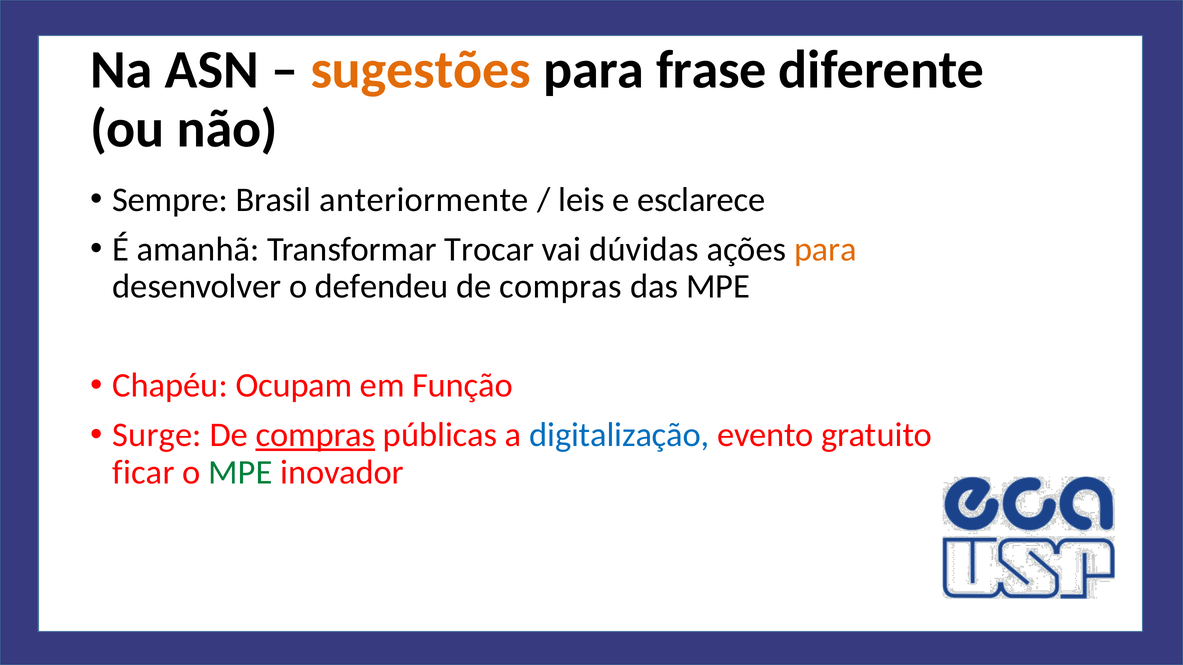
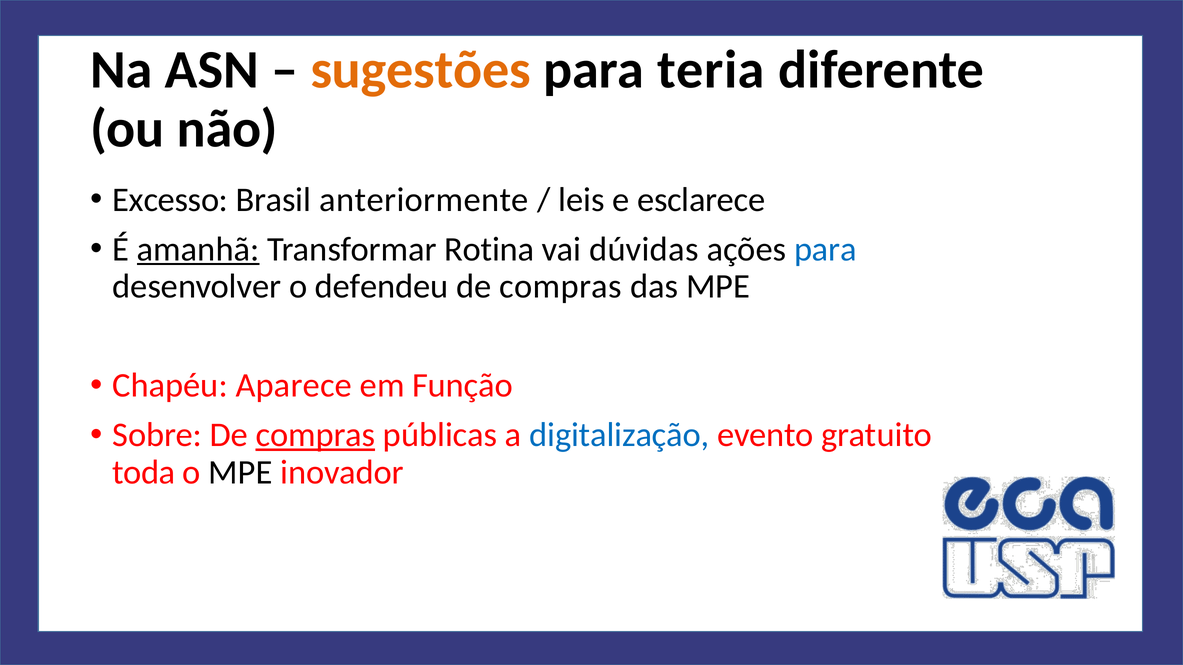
frase: frase -> teria (711, 70)
Sempre: Sempre -> Excesso (170, 200)
amanhã underline: none -> present (198, 249)
Trocar: Trocar -> Rotina (489, 249)
para colour: orange -> blue (825, 249)
Ocupam: Ocupam -> Aparece (294, 386)
Surge: Surge -> Sobre (157, 435)
ficar: ficar -> toda (144, 472)
MPE colour: green -> black (240, 472)
